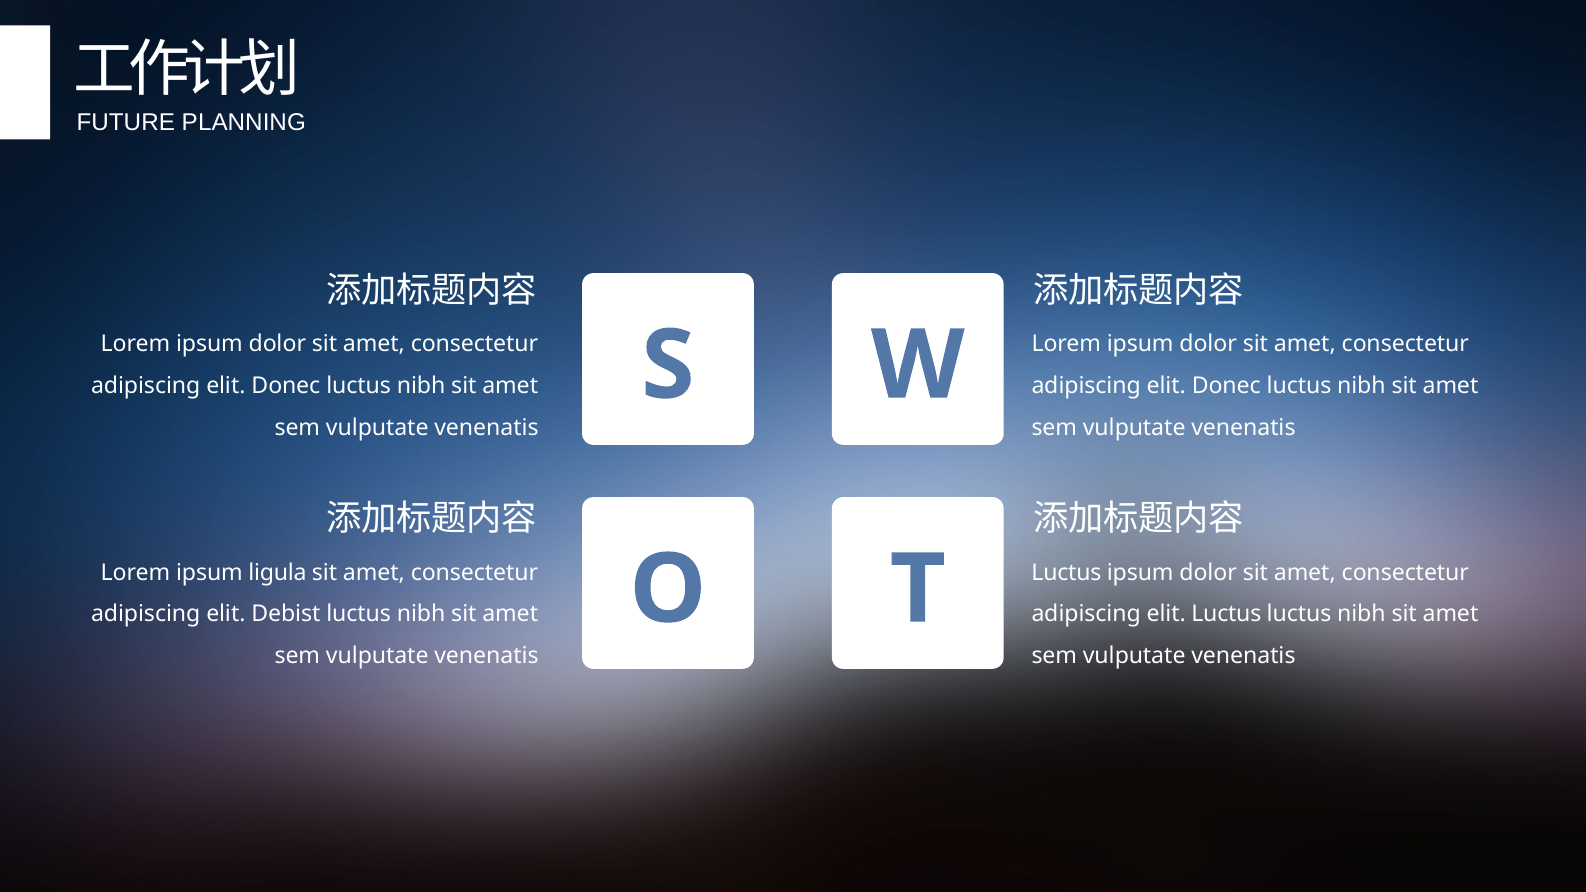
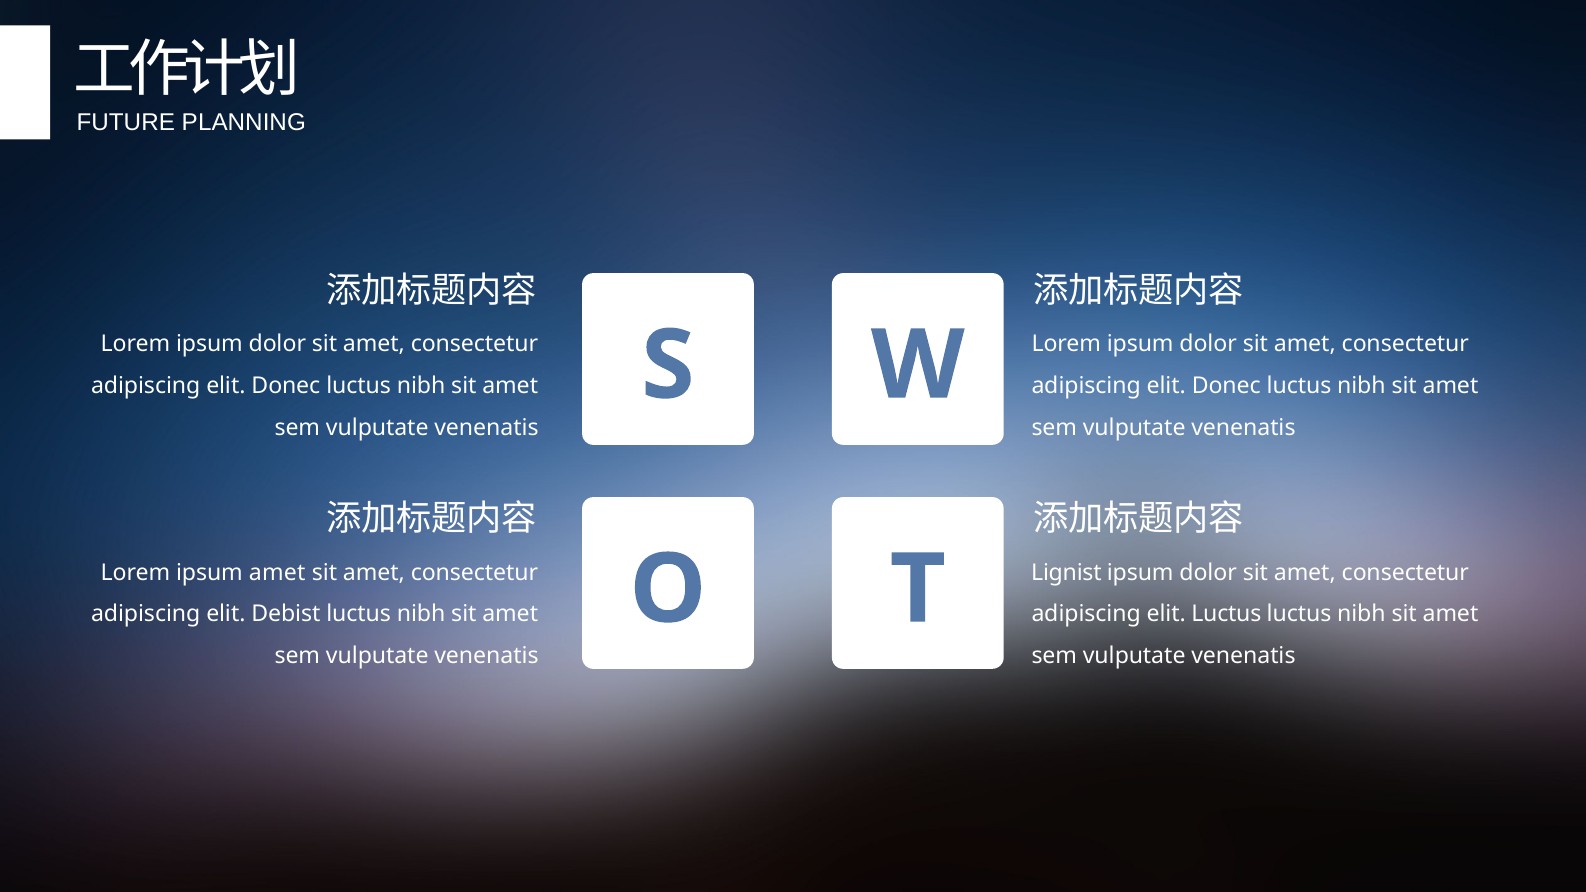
ipsum ligula: ligula -> amet (277, 573)
Luctus: Luctus -> Lignist (1066, 573)
